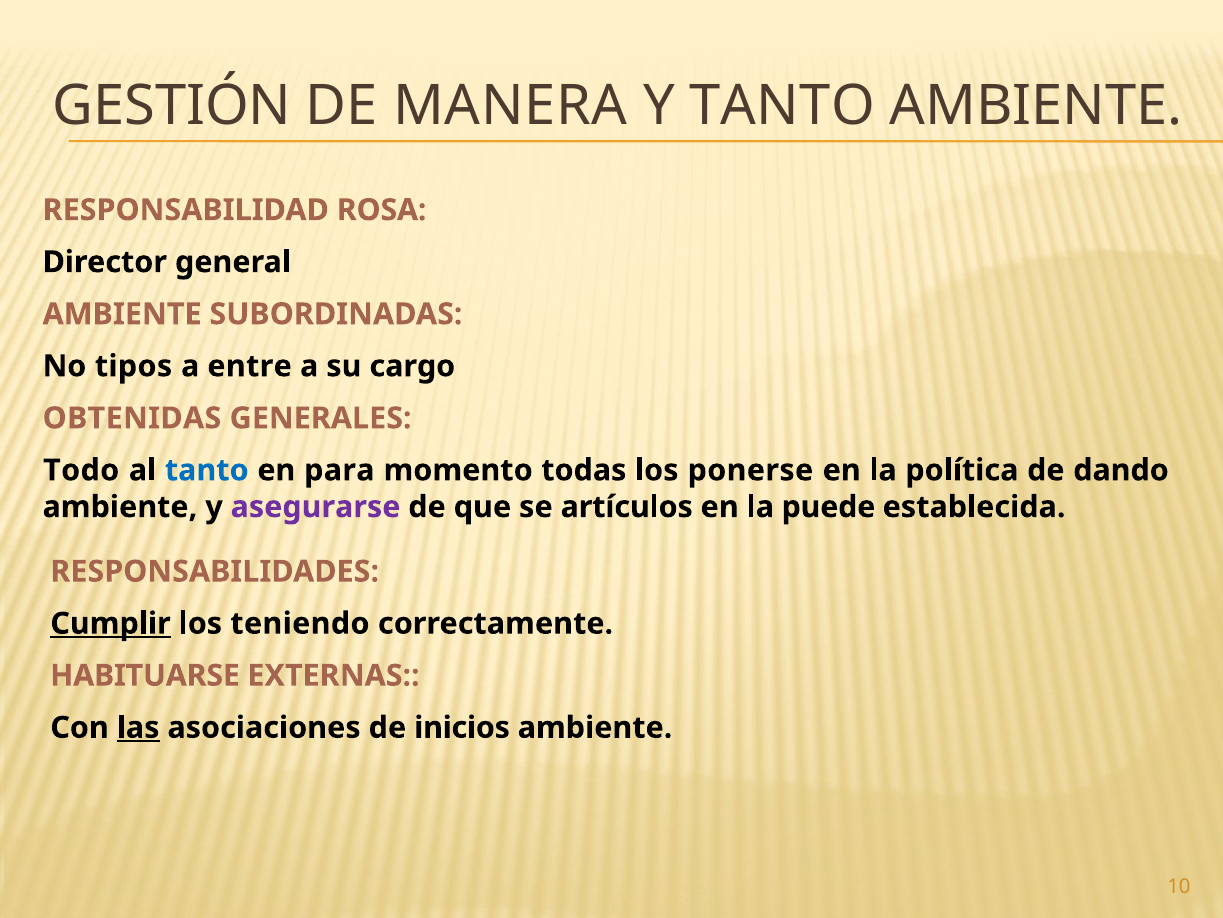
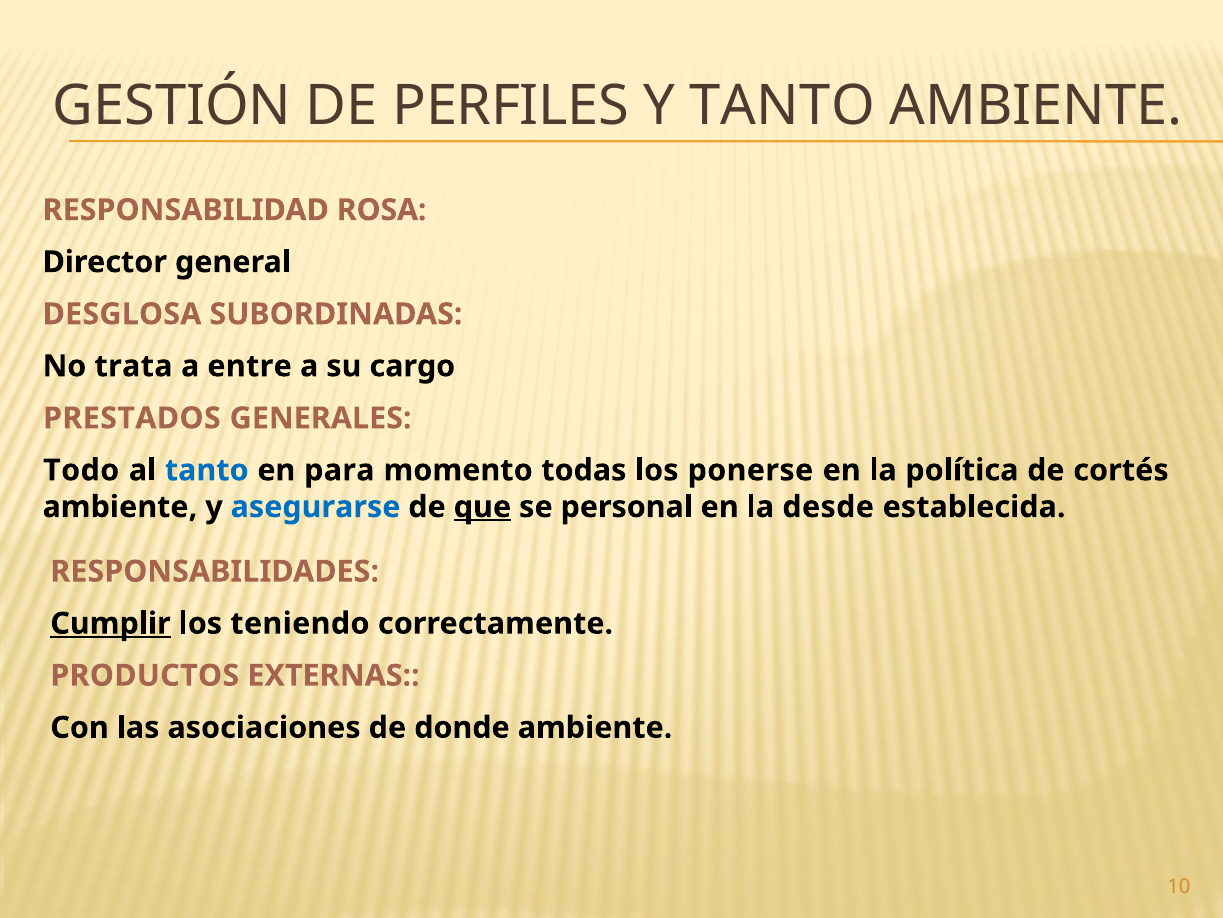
MANERA: MANERA -> PERFILES (511, 106)
AMBIENTE: AMBIENTE -> DESGLOSA (122, 314)
tipos: tipos -> trata (134, 366)
OBTENIDAS: OBTENIDAS -> PRESTADOS (132, 418)
dando: dando -> cortés (1121, 470)
asegurarse colour: purple -> blue (316, 507)
que underline: none -> present (482, 507)
artículos: artículos -> personal (627, 507)
puede: puede -> desde (828, 507)
HABITUARSE: HABITUARSE -> PRODUCTOS (145, 675)
las underline: present -> none (138, 727)
inicios: inicios -> donde (462, 727)
